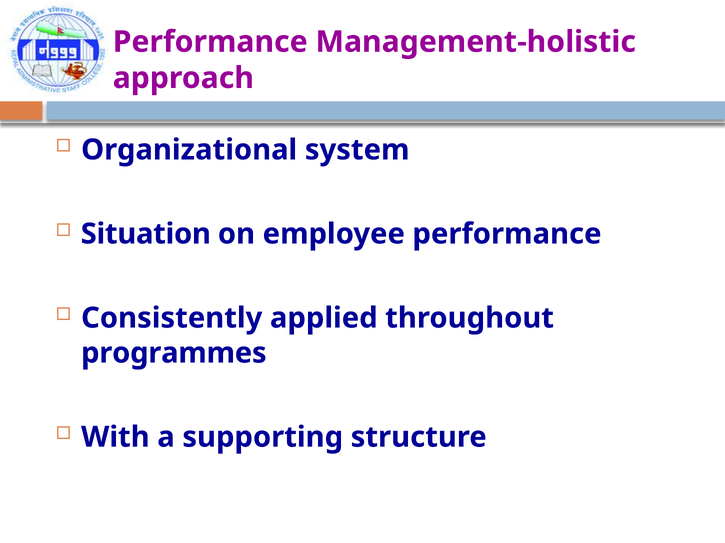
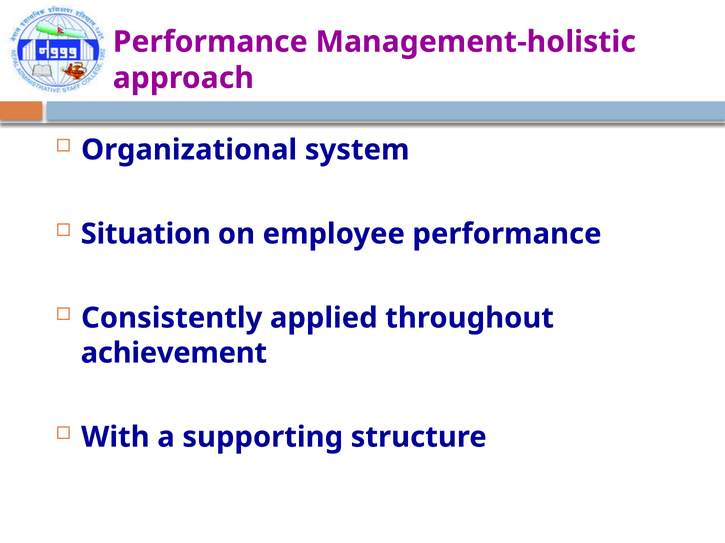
programmes: programmes -> achievement (174, 353)
